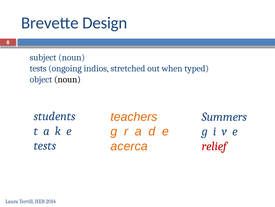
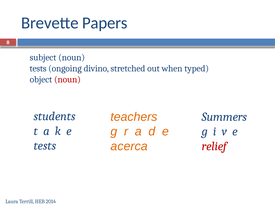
Design: Design -> Papers (105, 23)
indios: indios -> divino (96, 68)
noun colour: black -> red (67, 79)
